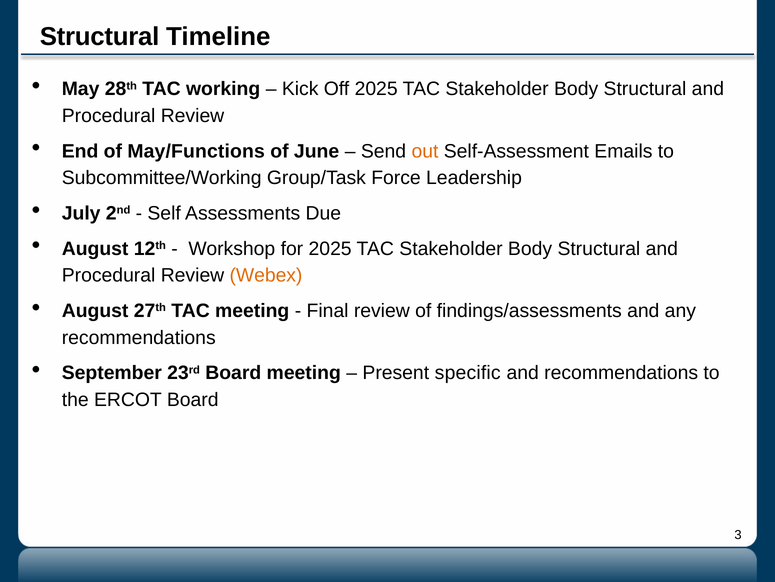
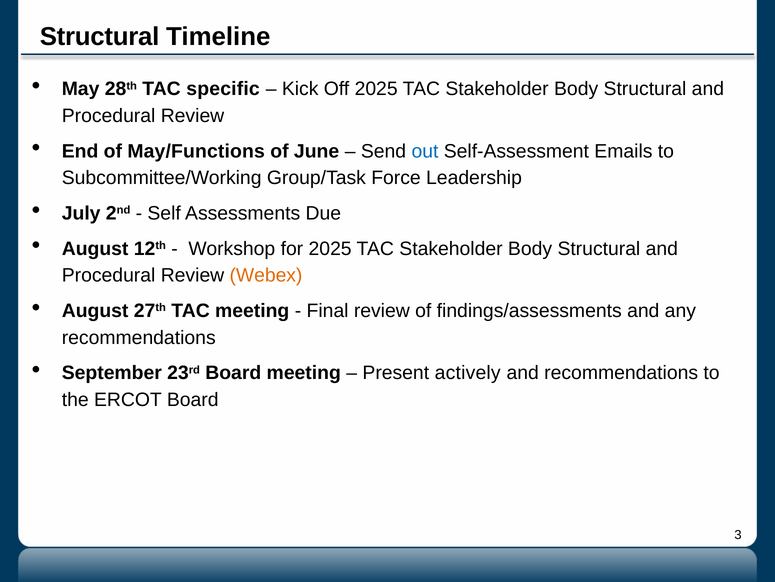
working: working -> specific (223, 89)
out colour: orange -> blue (425, 151)
specific: specific -> actively (468, 373)
